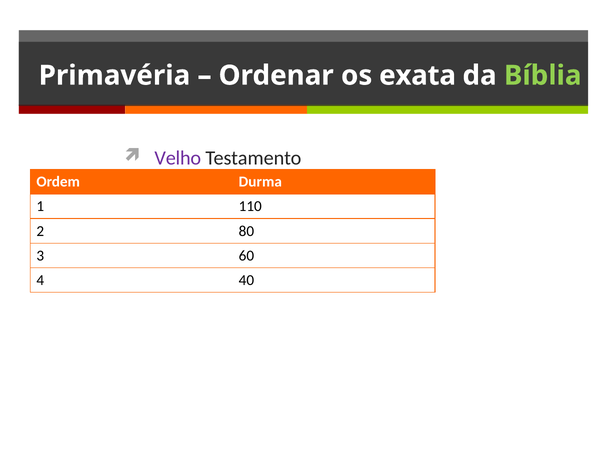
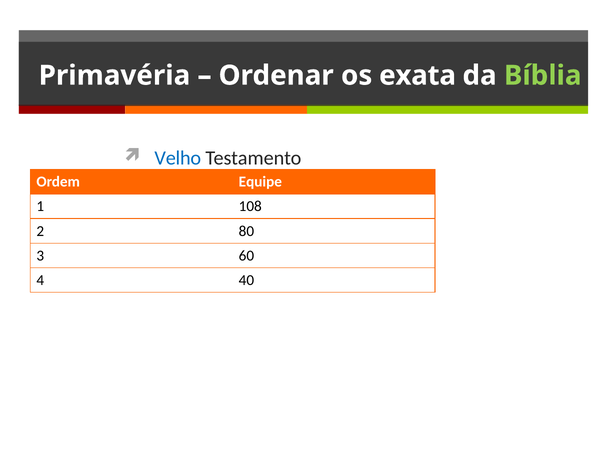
Velho colour: purple -> blue (178, 158)
Durma: Durma -> Equipe (260, 182)
110: 110 -> 108 (250, 207)
